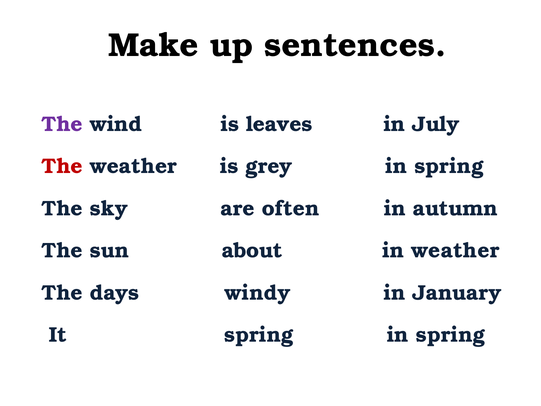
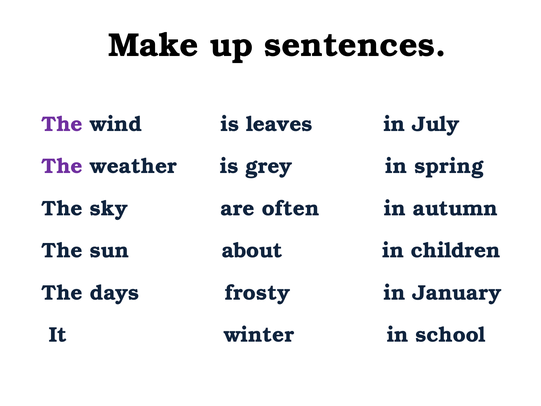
The colour: red -> purple (62, 166)
in weather: weather -> children (456, 250)
windy: windy -> frosty (258, 293)
It spring: spring -> winter (259, 335)
spring: spring -> school (451, 335)
